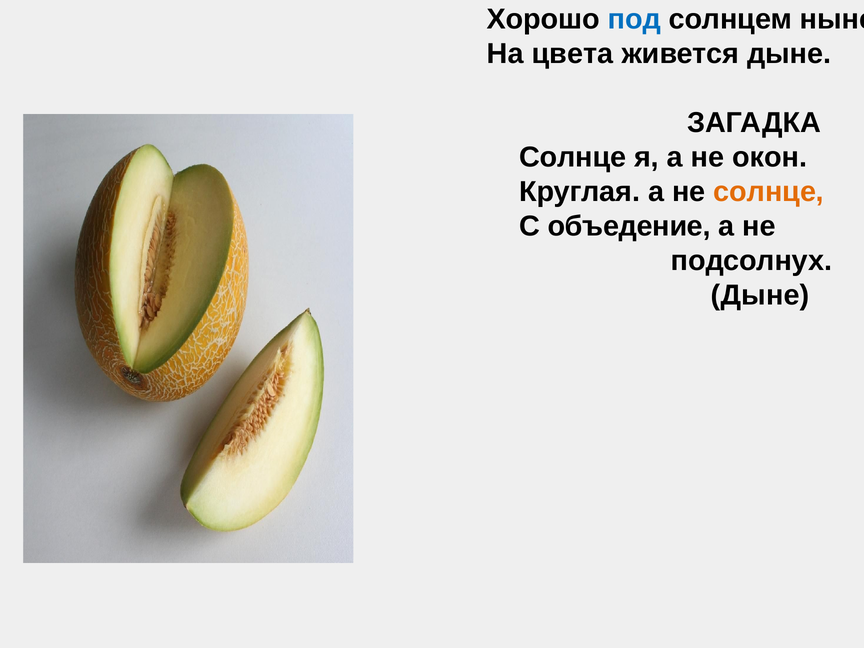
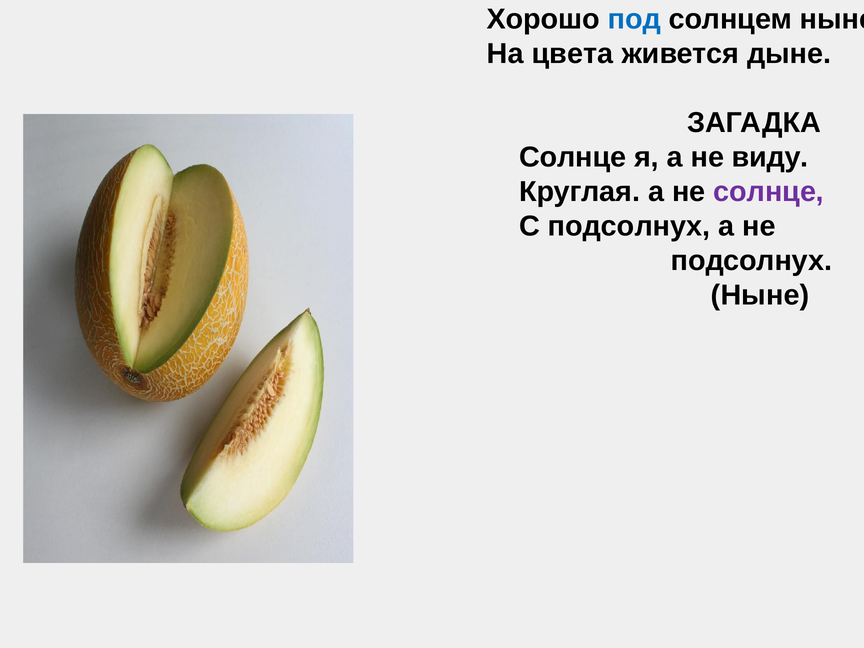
окон: окон -> виду (770, 157)
солнце colour: orange -> purple (769, 192)
С объедение: объедение -> подсолнух (629, 226)
Дыне: Дыне -> Ныне (760, 295)
